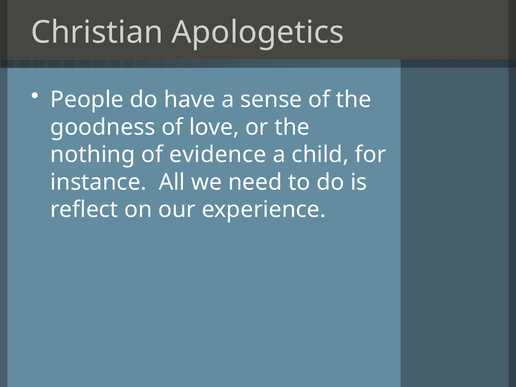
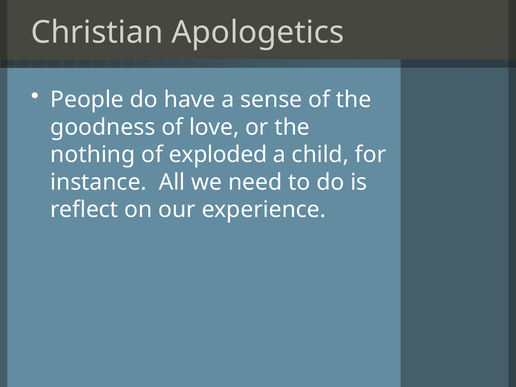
evidence: evidence -> exploded (218, 155)
